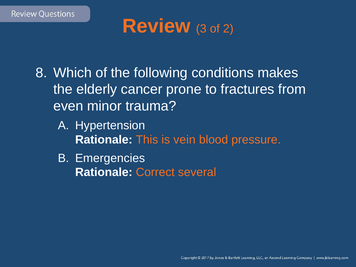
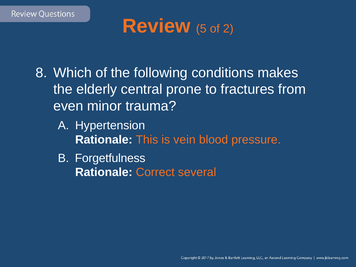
3: 3 -> 5 (201, 29)
cancer: cancer -> central (142, 89)
Emergencies: Emergencies -> Forgetfulness (110, 158)
